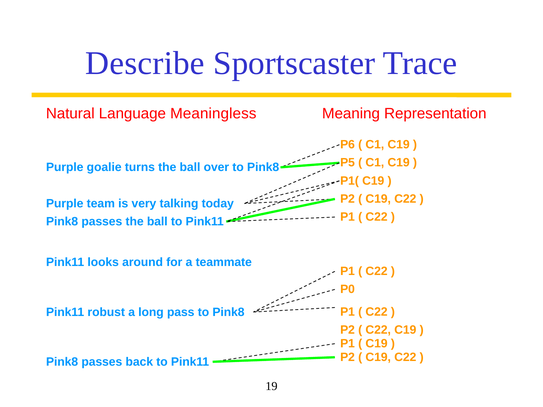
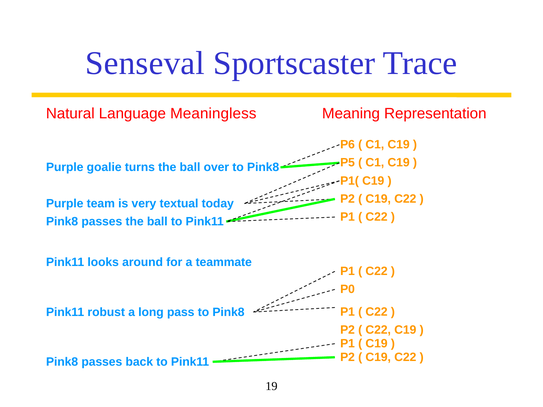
Describe: Describe -> Senseval (145, 63)
talking: talking -> textual (179, 204)
